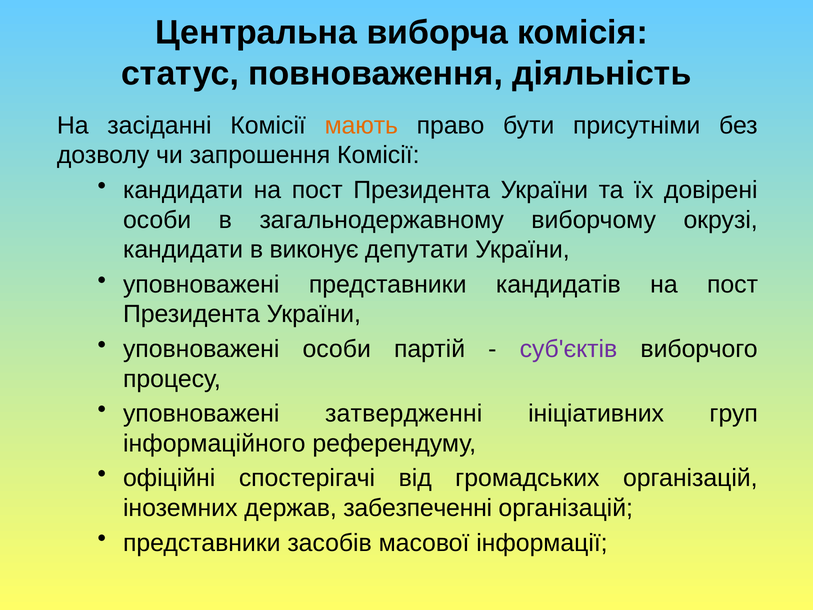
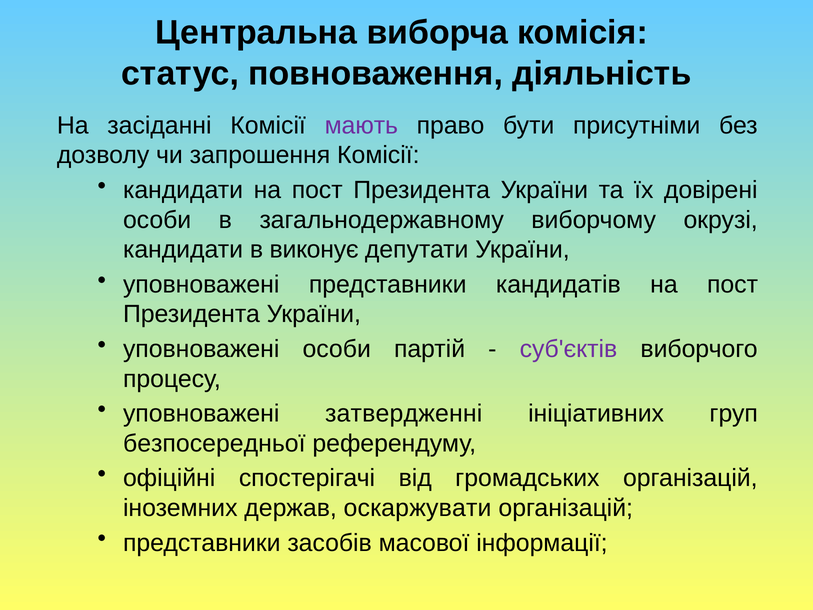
мають colour: orange -> purple (361, 125)
інформаційного: інформаційного -> безпосередньої (214, 443)
забезпеченні: забезпеченні -> оскаржувати (418, 508)
